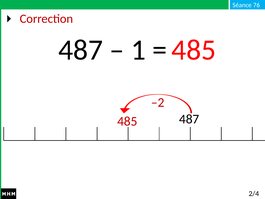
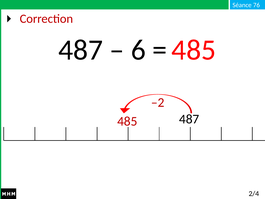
1: 1 -> 6 (138, 50)
